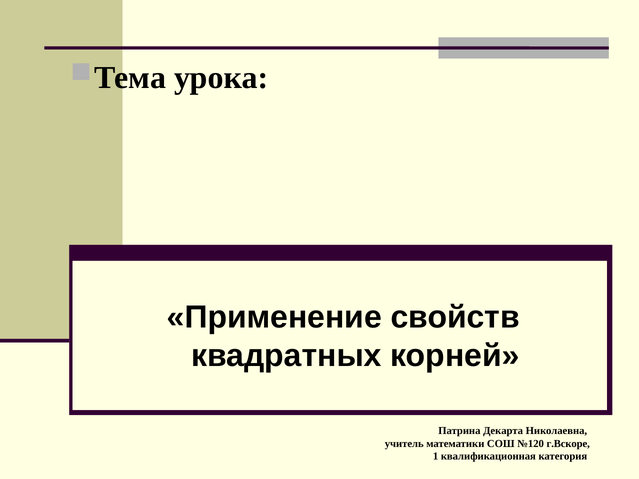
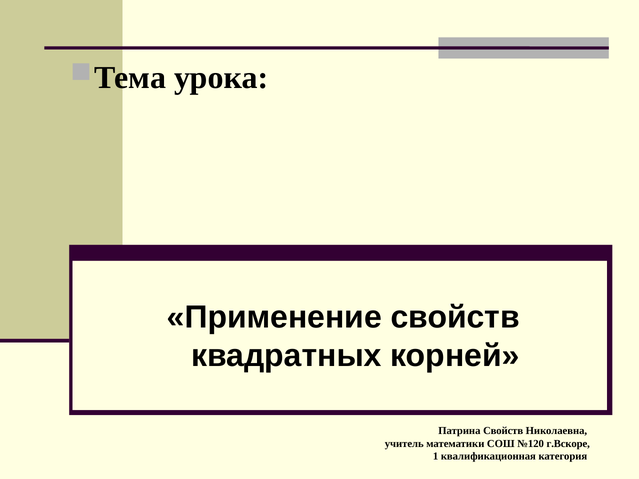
Патрина Декарта: Декарта -> Свойств (503, 431)
